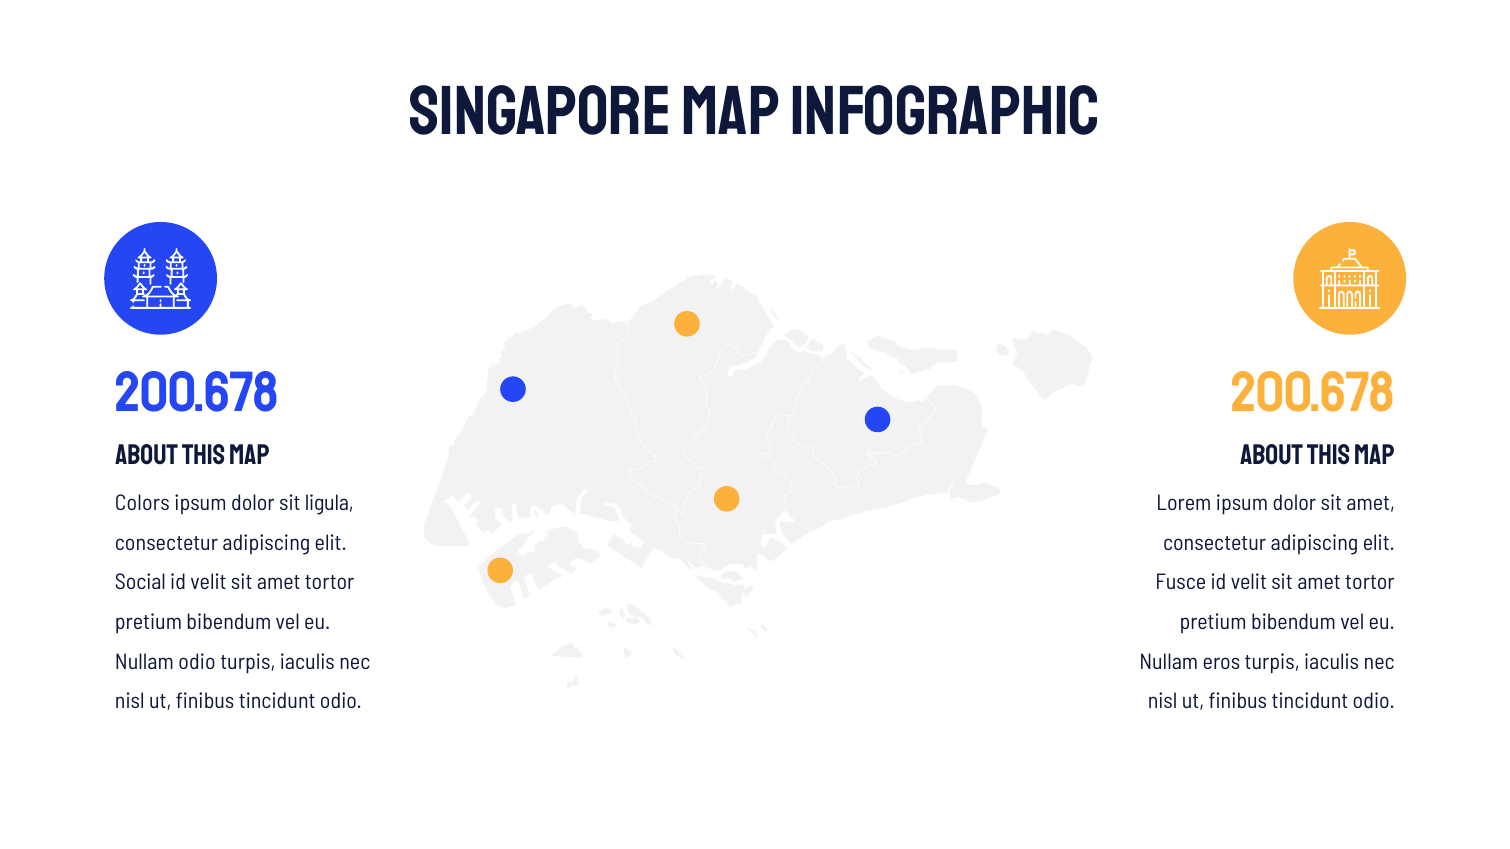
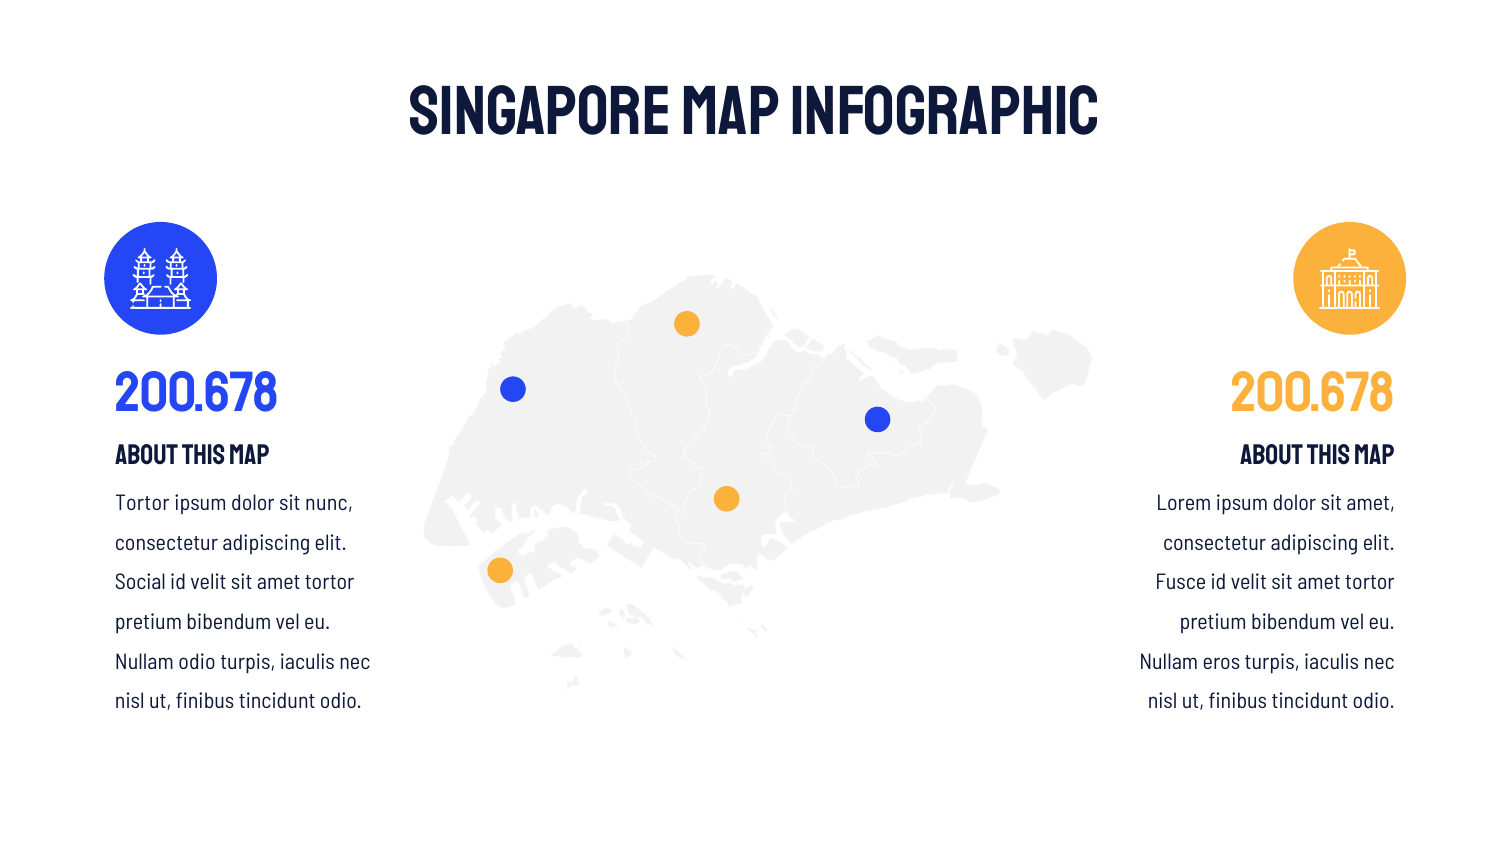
Colors: Colors -> Tortor (142, 504)
ligula: ligula -> nunc (329, 504)
